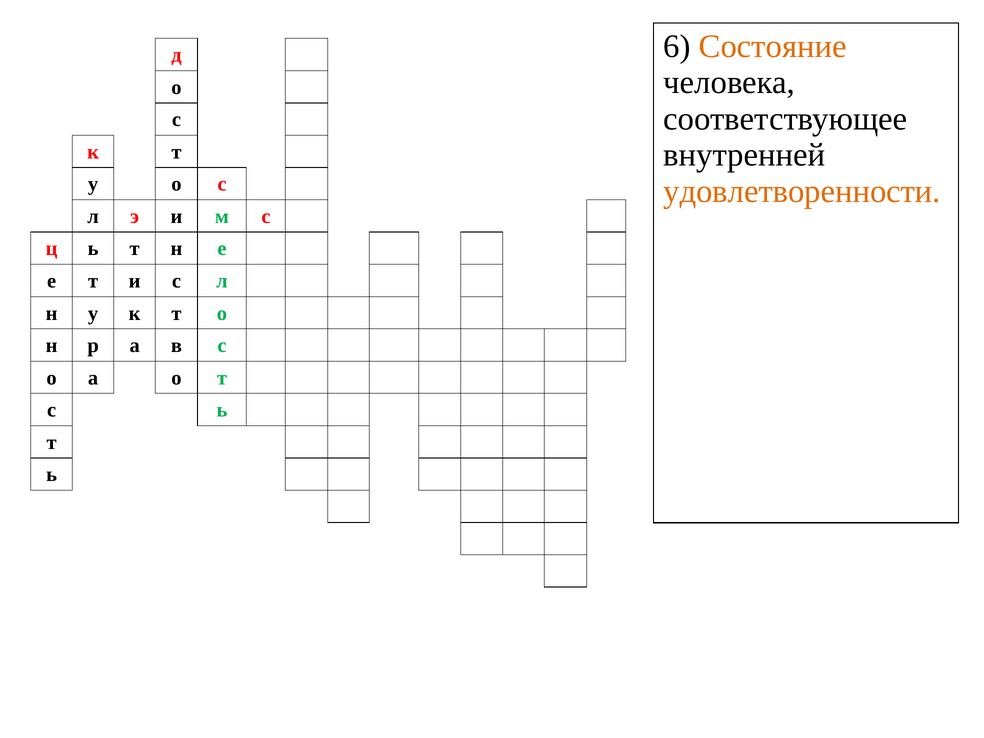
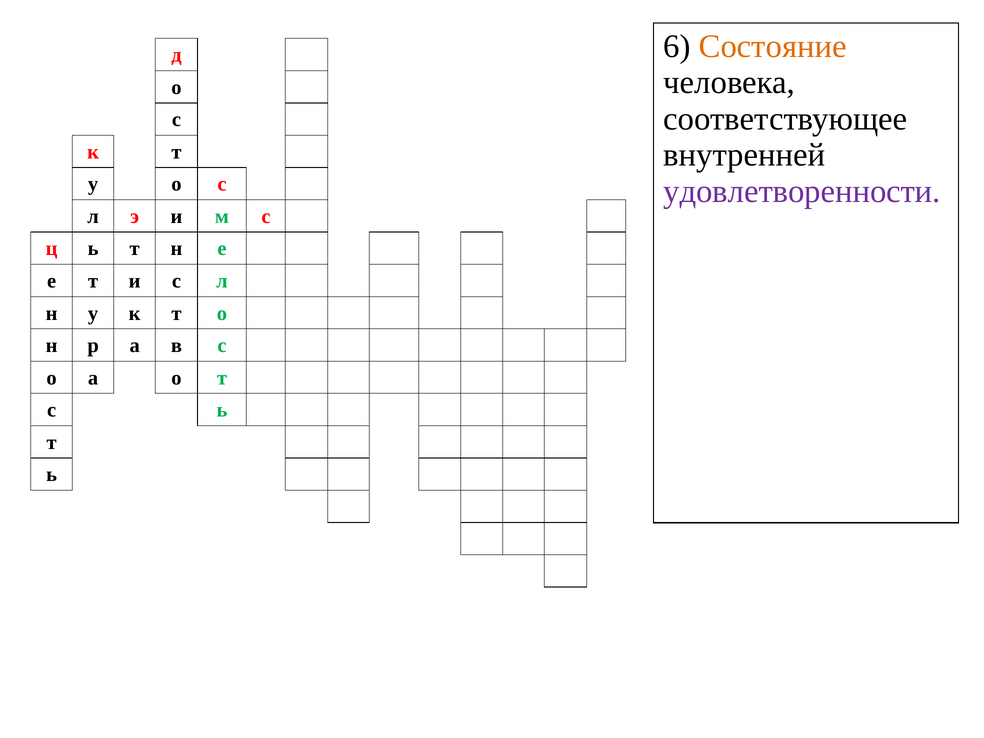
удовлетворенности colour: orange -> purple (802, 191)
